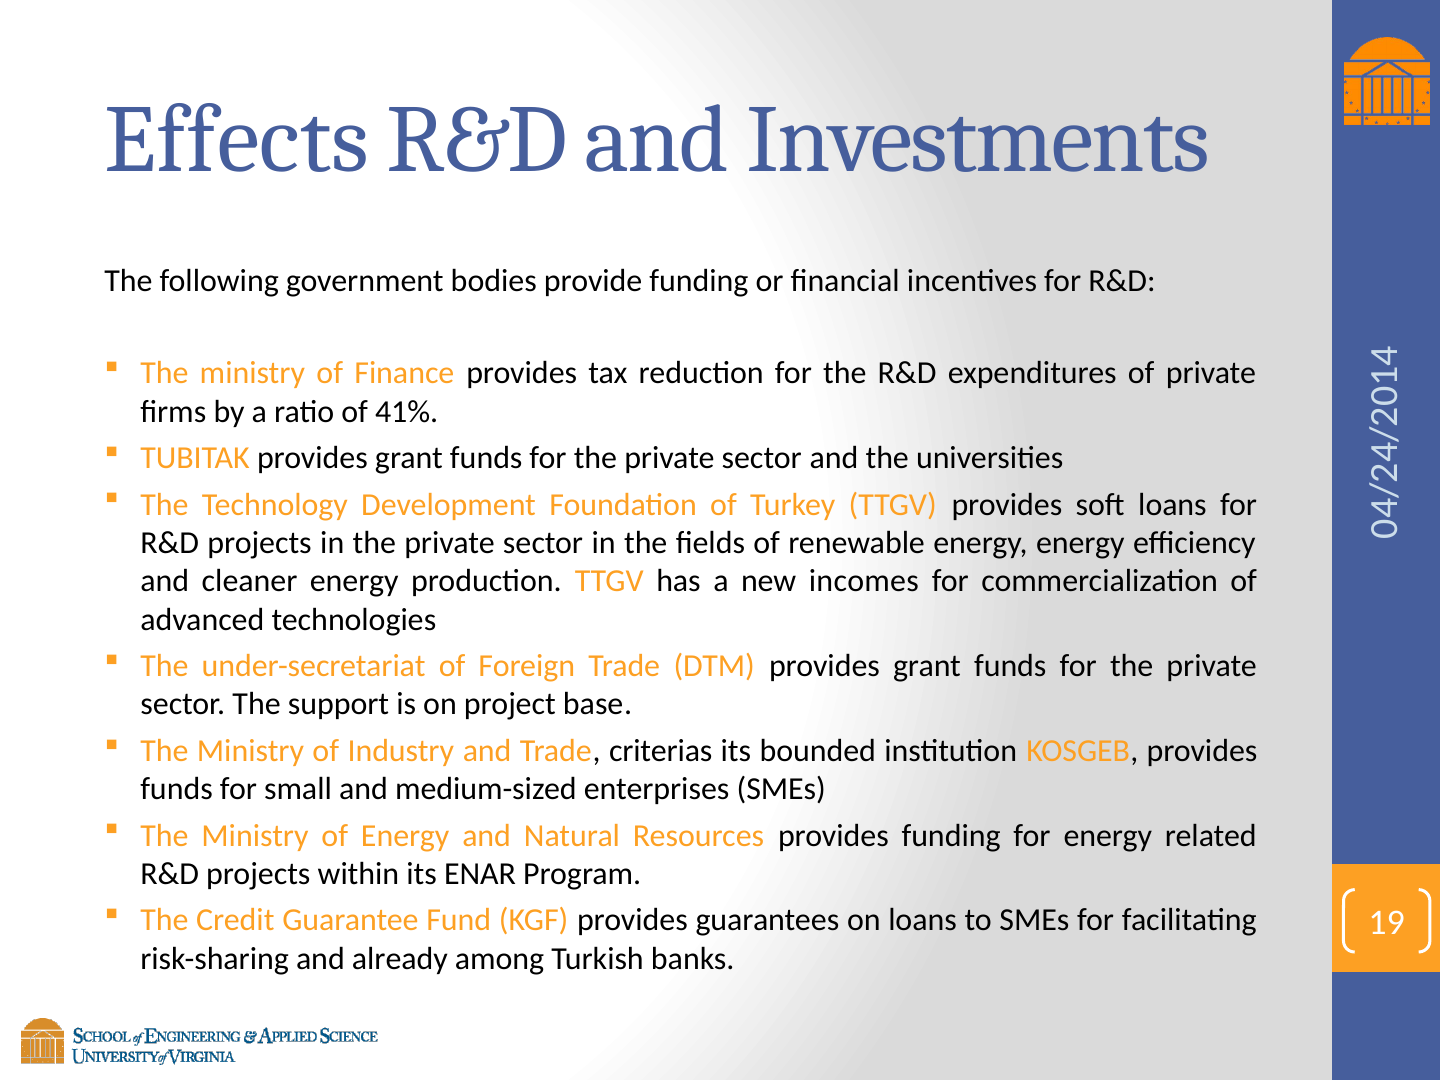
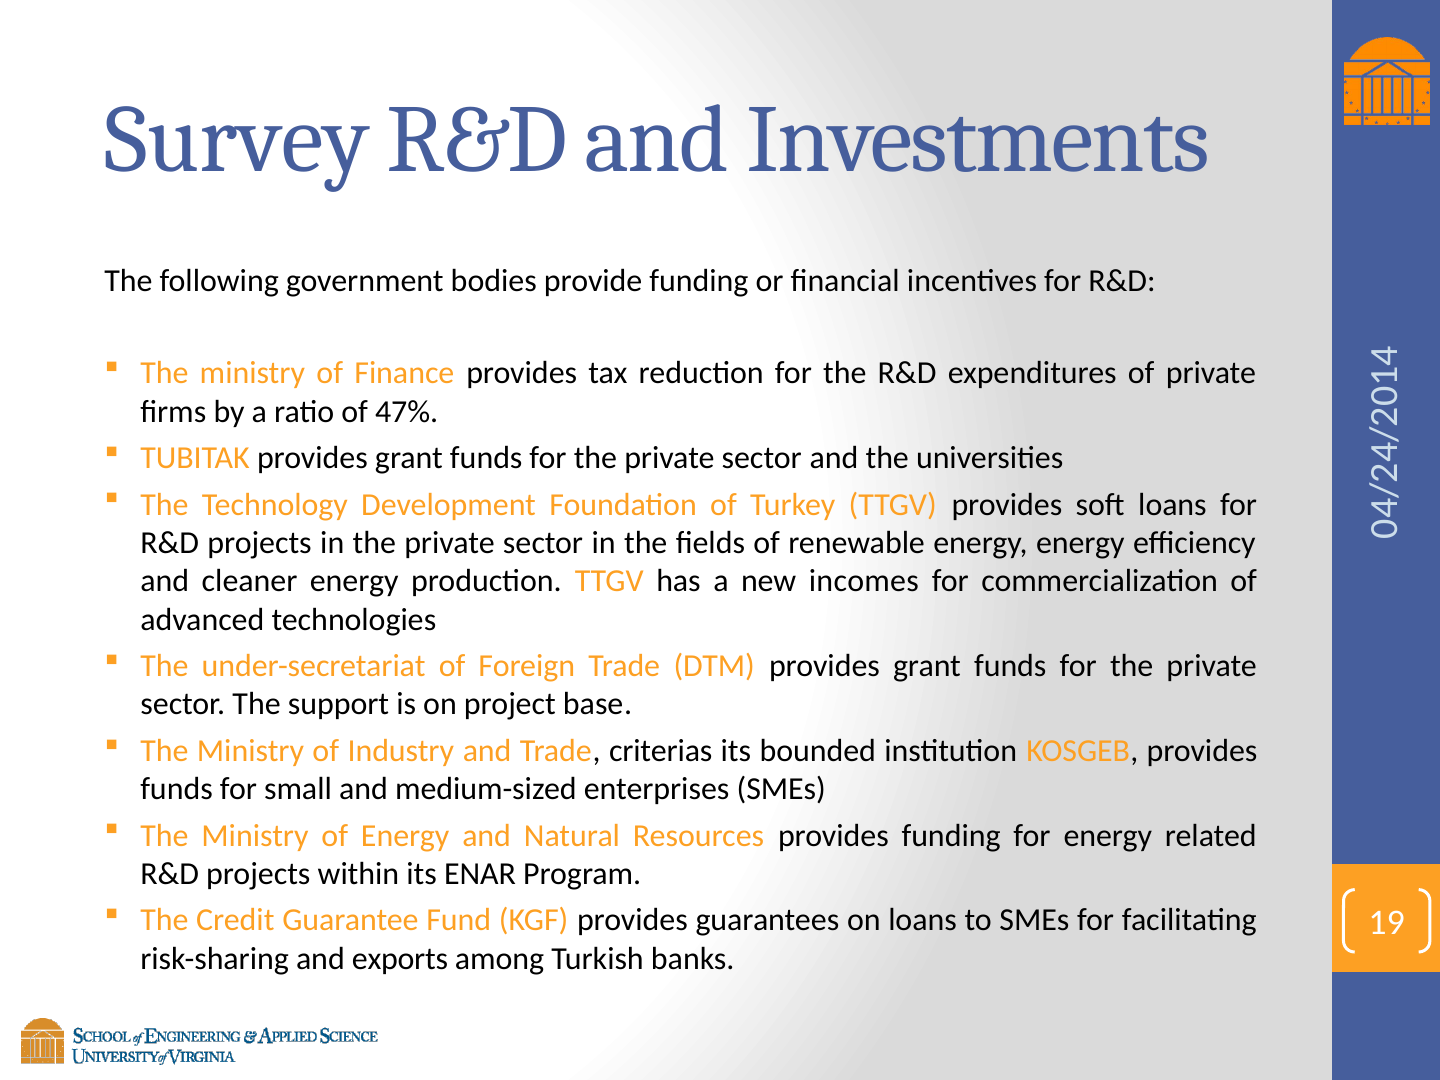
Effects: Effects -> Survey (237, 140)
41%: 41% -> 47% (407, 412)
already: already -> exports (400, 959)
